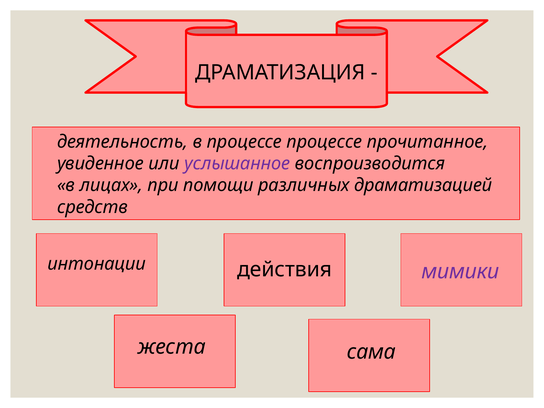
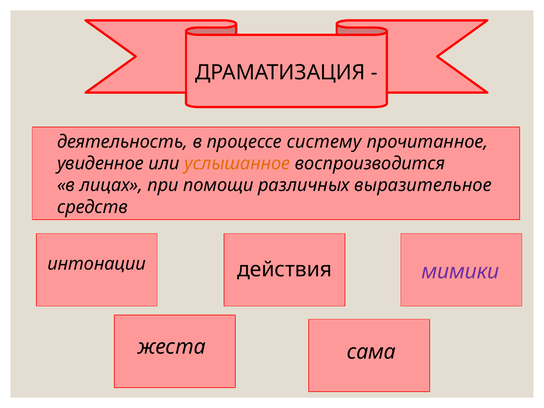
процессе процессе: процессе -> систему (324, 142)
услышанное colour: purple -> orange (237, 164)
драматизацией: драматизацией -> выразительное (423, 185)
